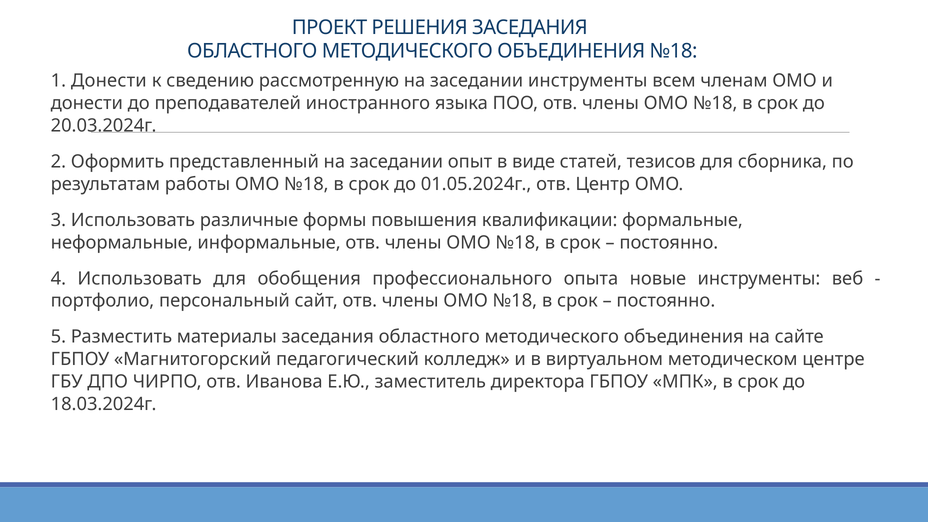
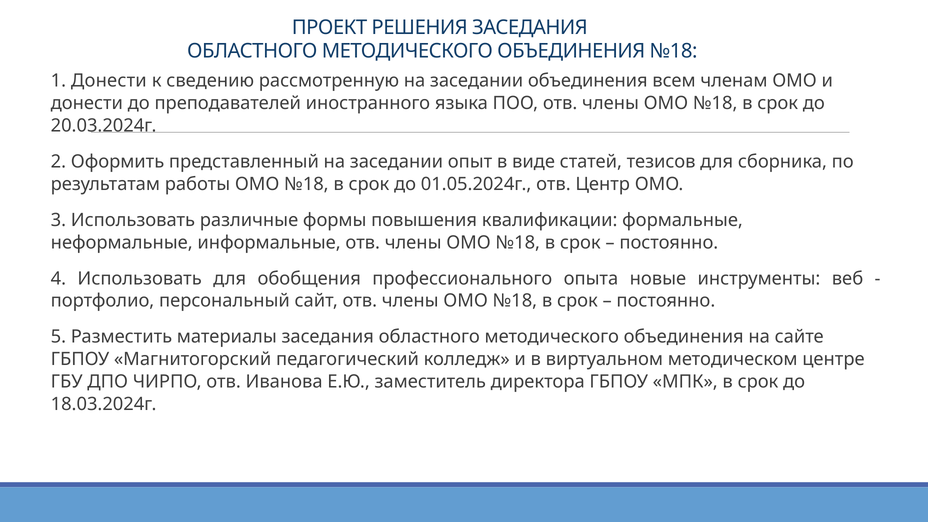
заседании инструменты: инструменты -> объединения (588, 81)
